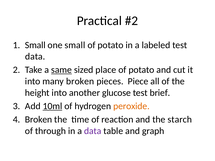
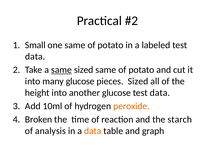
one small: small -> same (75, 45)
sized place: place -> same (106, 70)
many broken: broken -> glucose (80, 81)
pieces Piece: Piece -> Sized (138, 81)
brief: brief -> data (160, 93)
10ml underline: present -> none (52, 106)
through: through -> analysis (50, 131)
data colour: purple -> orange (93, 131)
